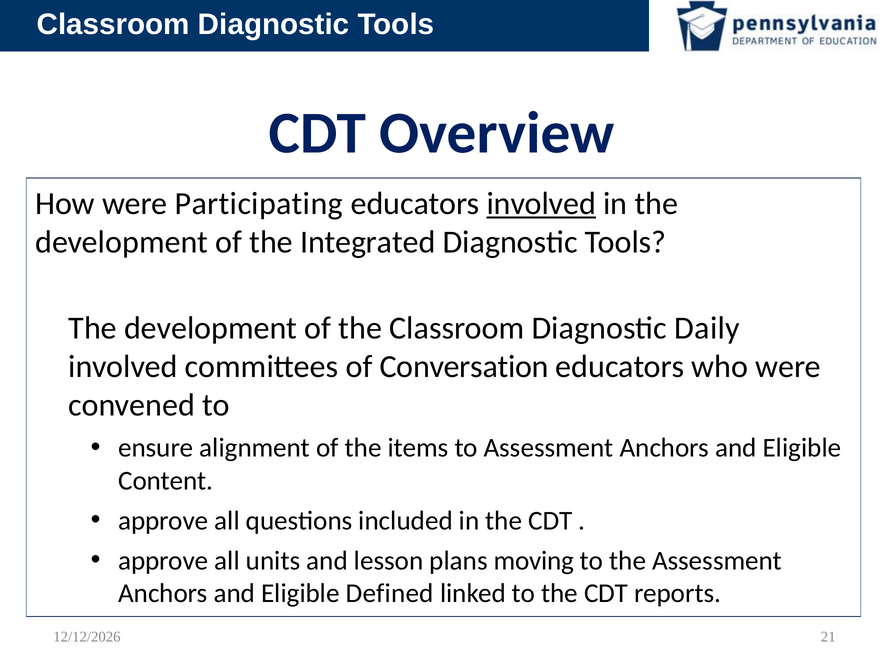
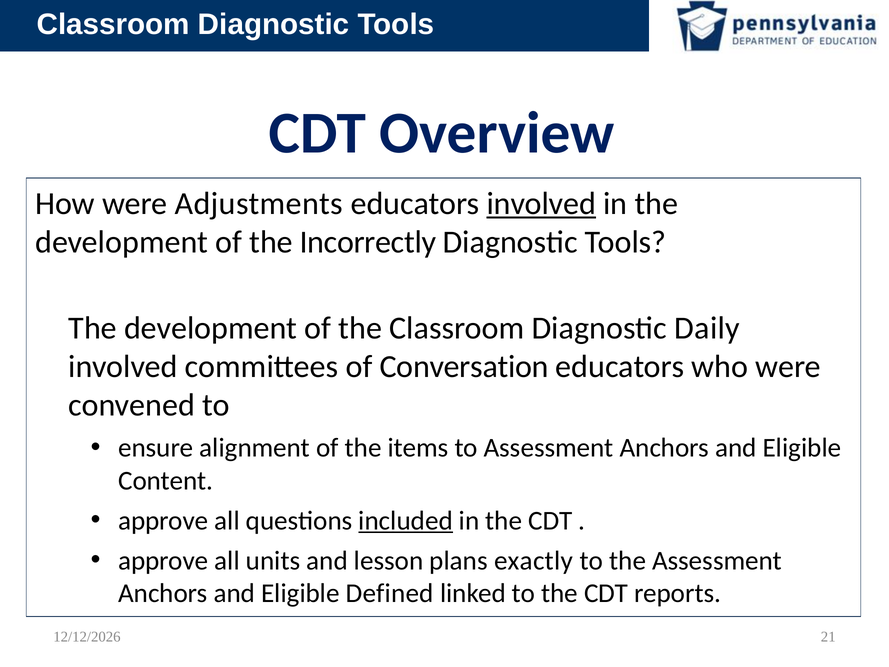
Participating: Participating -> Adjustments (259, 204)
Integrated: Integrated -> Incorrectly (368, 242)
included underline: none -> present (406, 520)
moving: moving -> exactly (534, 560)
